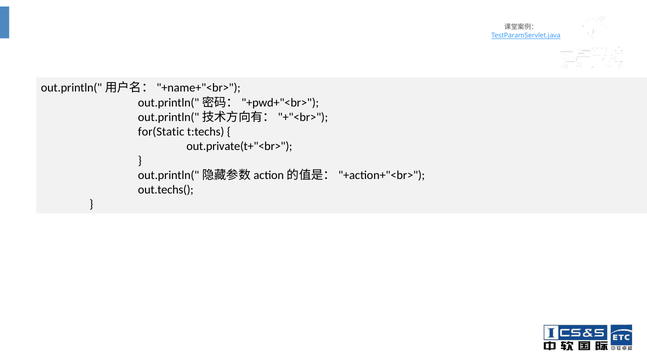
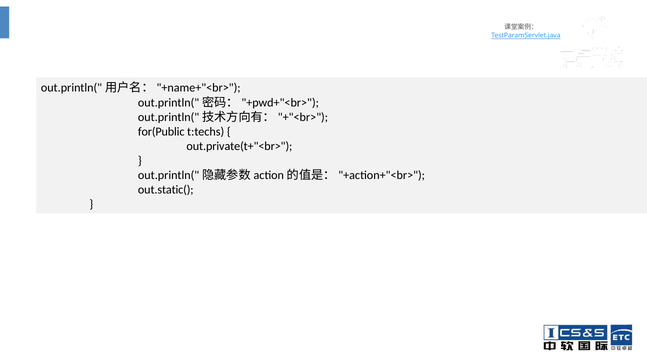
for(Static: for(Static -> for(Public (161, 132)
out.techs(: out.techs( -> out.static( (166, 190)
